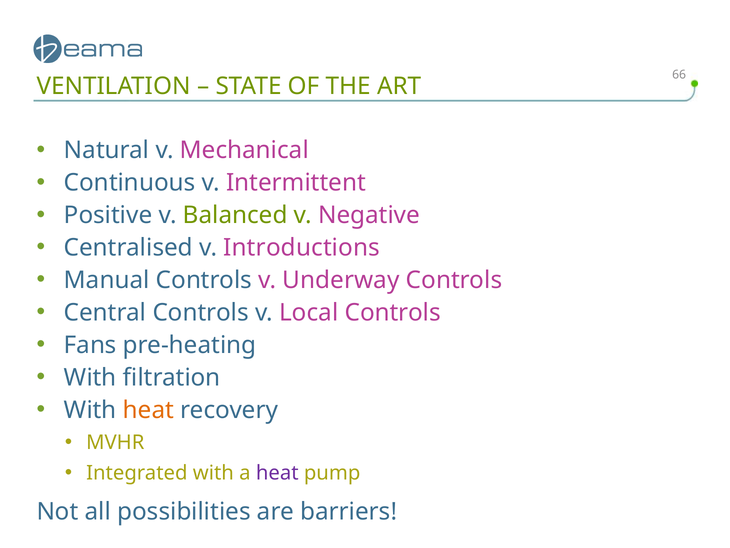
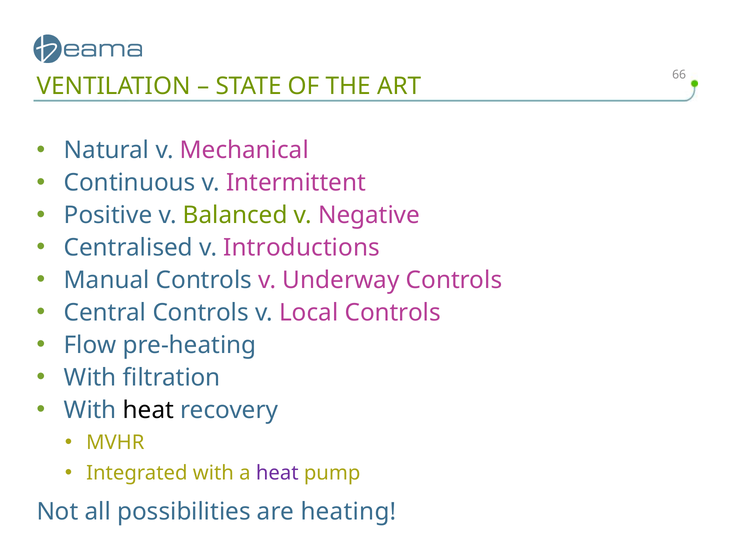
Fans: Fans -> Flow (90, 345)
heat colour: orange -> black (149, 410)
barriers: barriers -> heating (349, 511)
